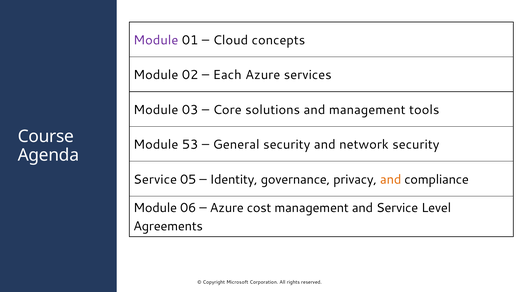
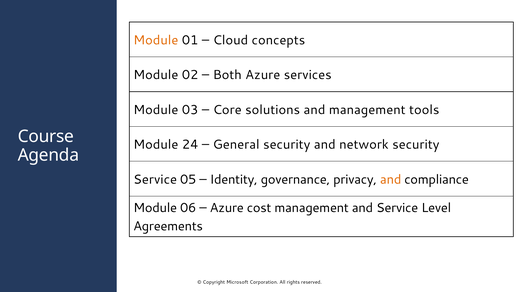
Module colour: purple -> orange (156, 40)
Each: Each -> Both (227, 75)
53: 53 -> 24 (190, 145)
